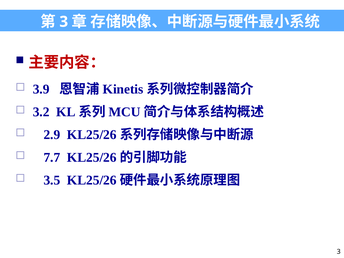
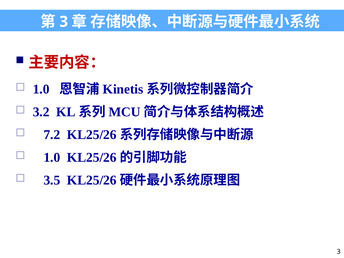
3.9: 3.9 -> 1.0 (41, 89)
2.9: 2.9 -> 7.2 (52, 135)
7.7: 7.7 -> 1.0 (52, 158)
